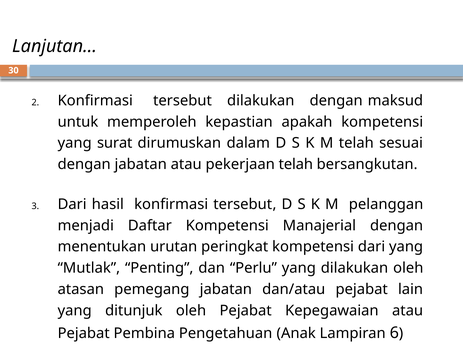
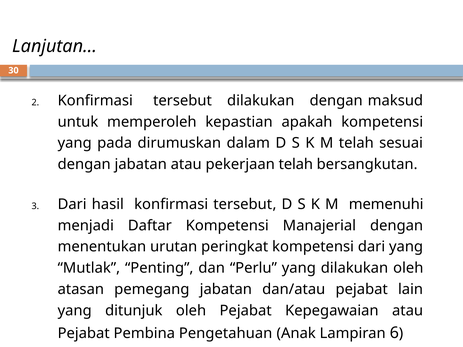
surat: surat -> pada (115, 143)
pelanggan: pelanggan -> memenuhi (386, 204)
